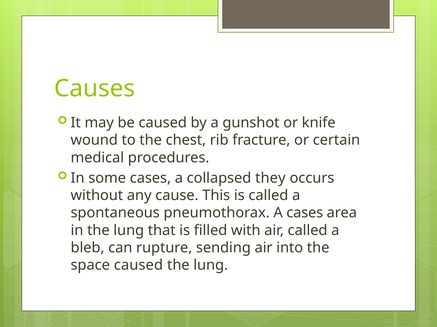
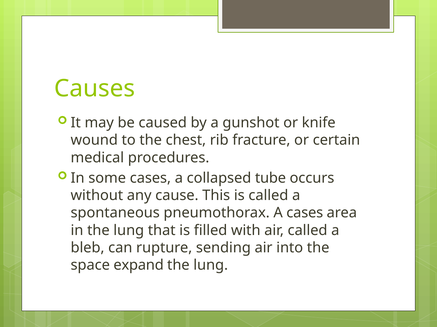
they: they -> tube (271, 178)
space caused: caused -> expand (139, 266)
